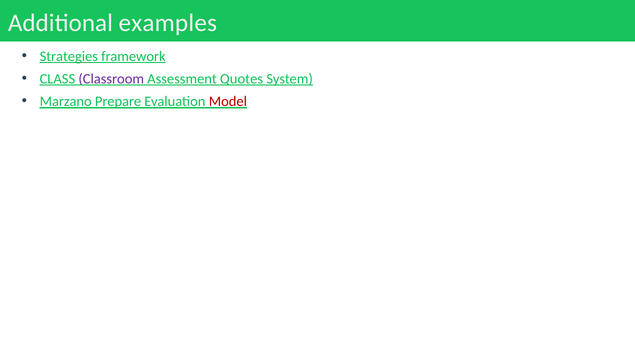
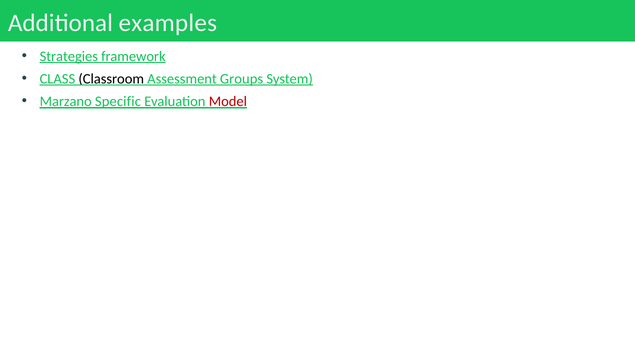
Classroom colour: purple -> black (111, 79)
Quotes: Quotes -> Groups (242, 79)
Prepare: Prepare -> Specific (118, 101)
